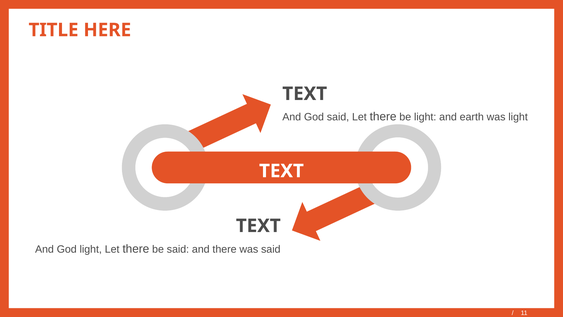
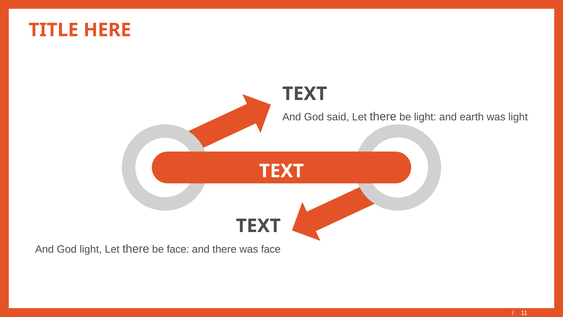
be said: said -> face (178, 249)
was said: said -> face (271, 249)
